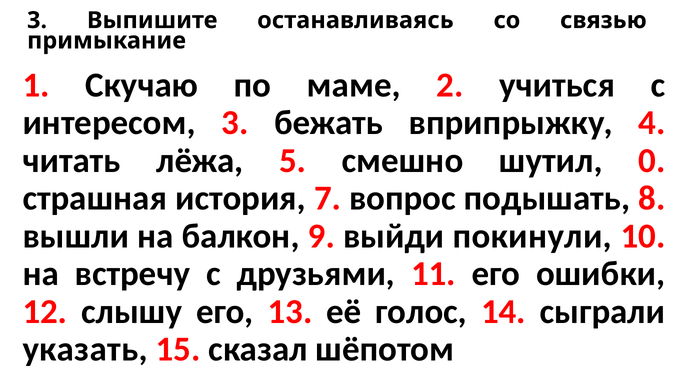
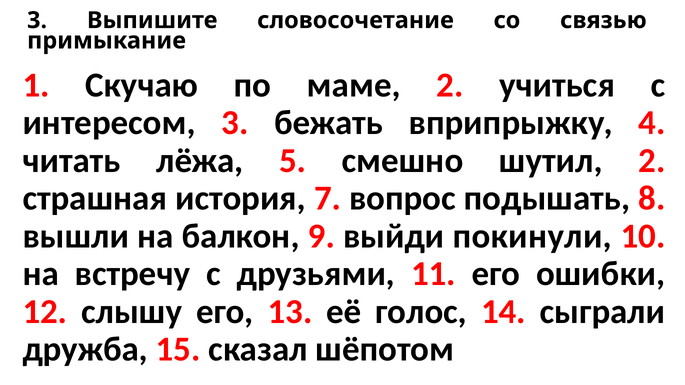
останавливаясь: останавливаясь -> словосочетание (355, 20)
шутил 0: 0 -> 2 (652, 161)
указать: указать -> дружба (85, 350)
